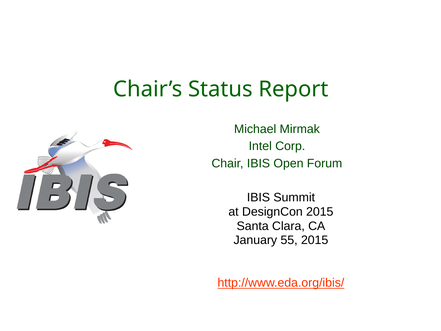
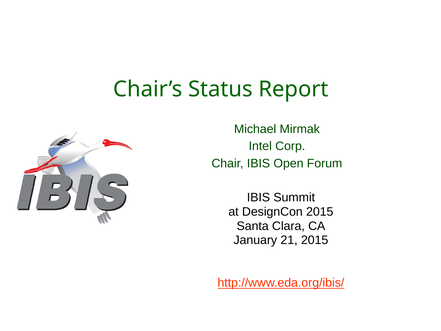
55: 55 -> 21 (289, 240)
